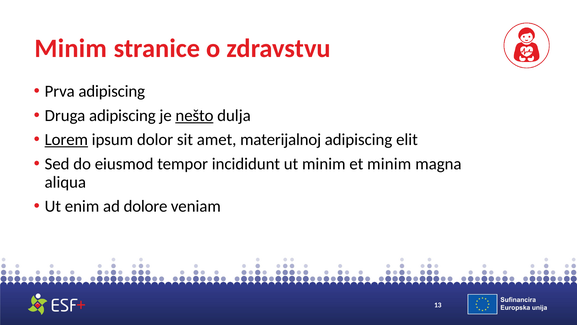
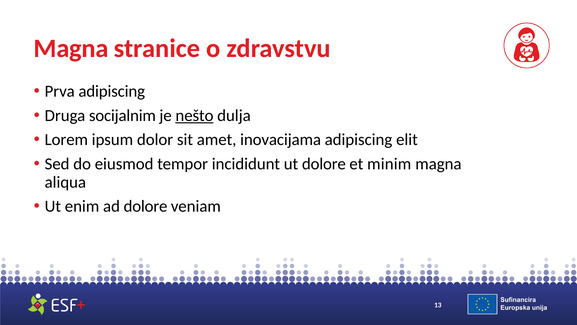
Minim: Minim -> Magna (71, 48)
Druga adipiscing: adipiscing -> socijalnim (122, 115)
Lorem underline: present -> none (66, 140)
materijalnoj: materijalnoj -> inovacijama (281, 140)
ut minim: minim -> dolore (324, 164)
